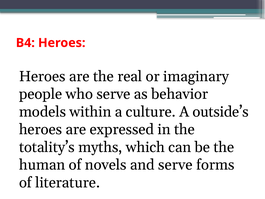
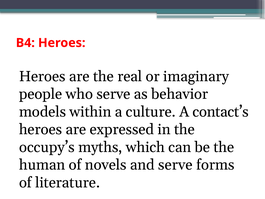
outside’s: outside’s -> contact’s (221, 112)
totality’s: totality’s -> occupy’s (47, 147)
